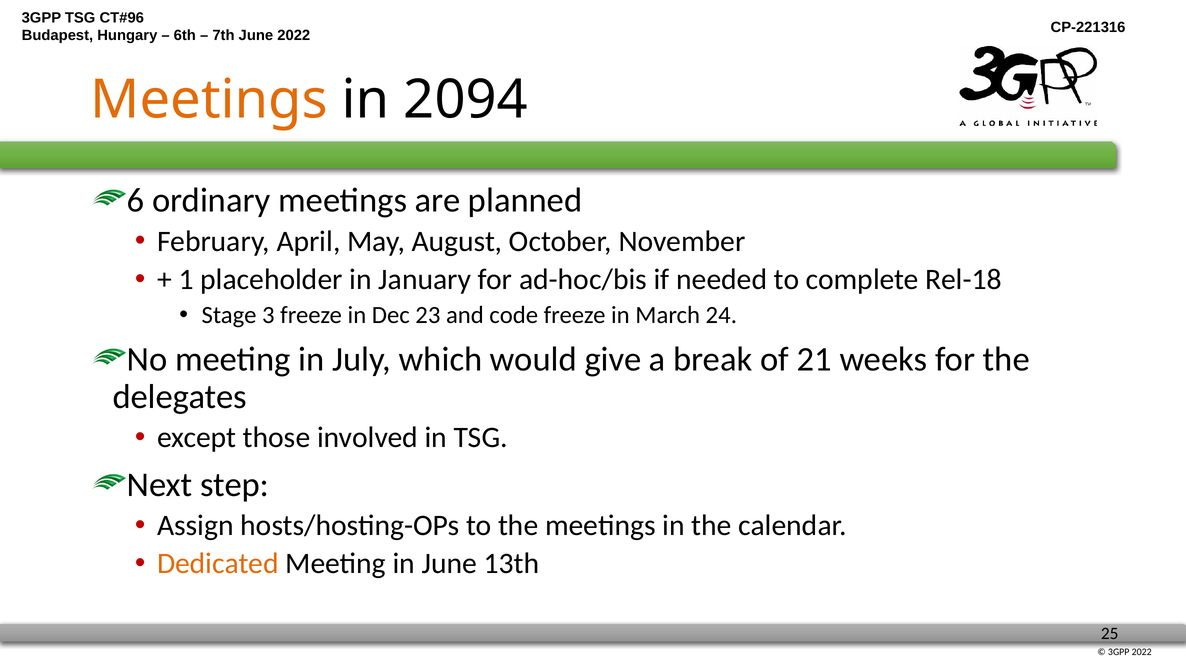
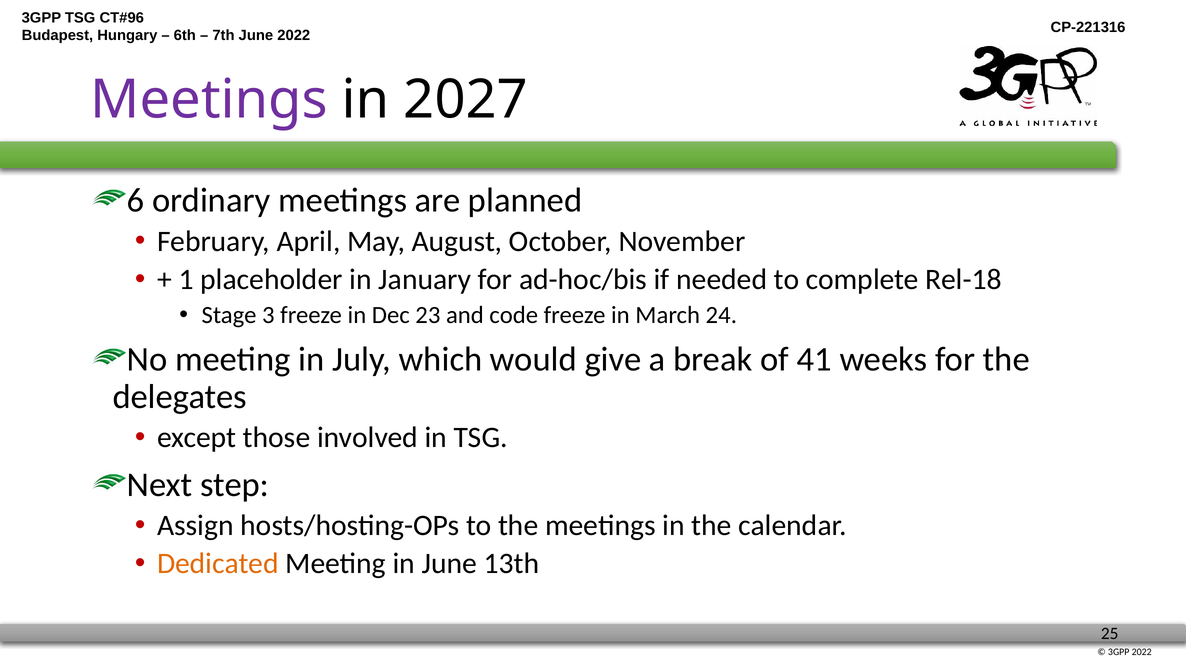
Meetings colour: orange -> purple (209, 100)
2094: 2094 -> 2027 (466, 100)
21: 21 -> 41 (814, 359)
